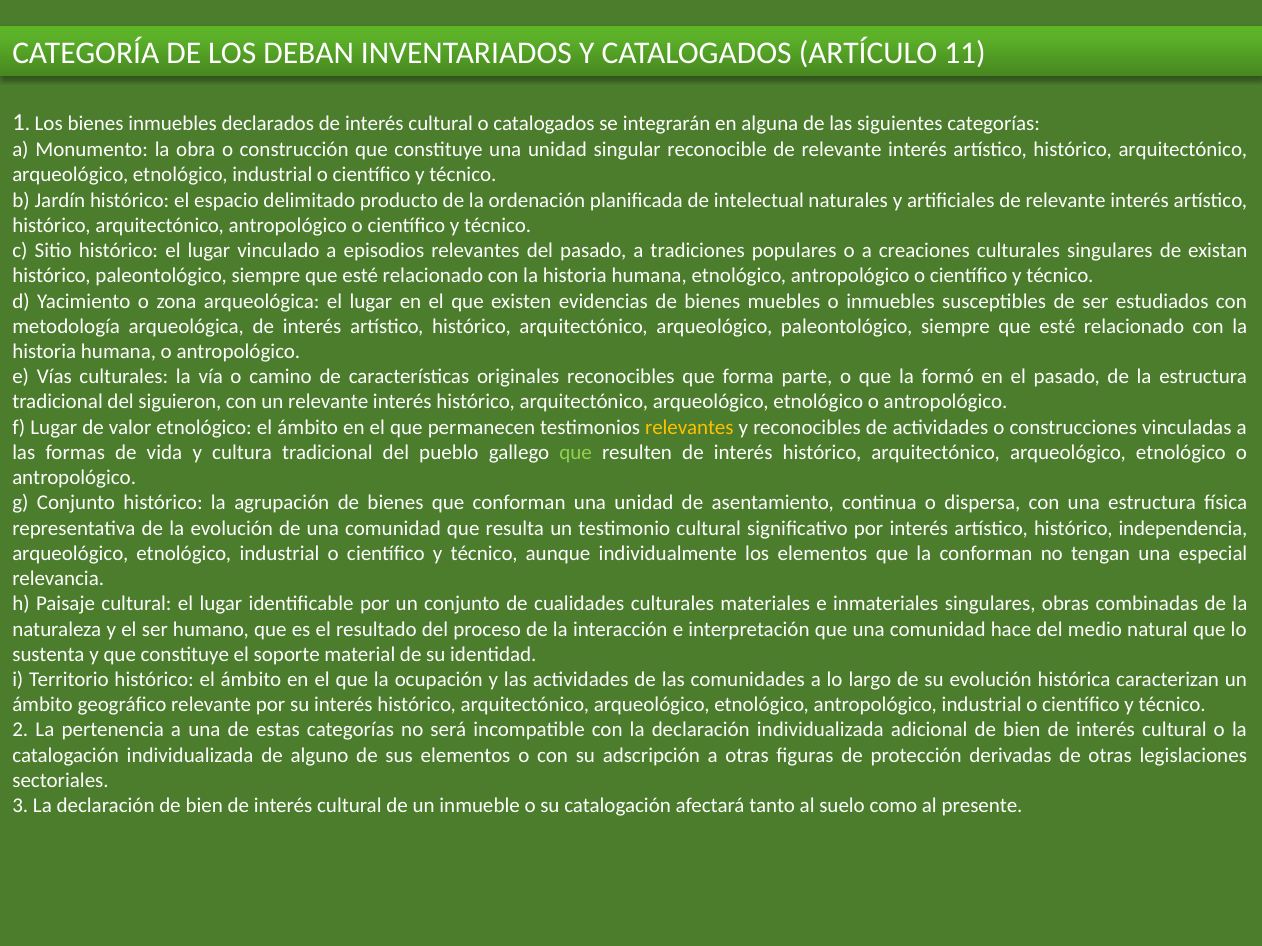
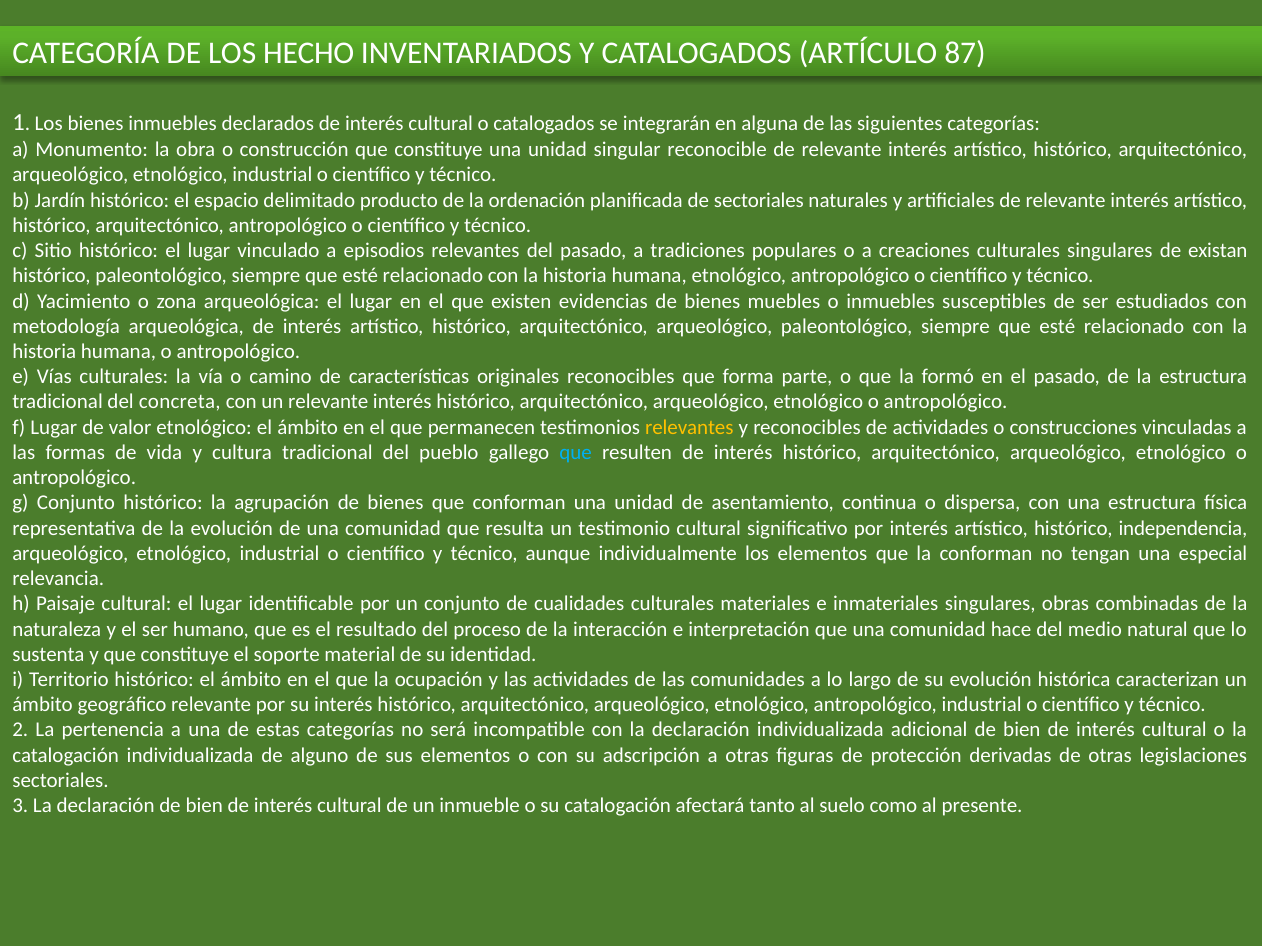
DEBAN: DEBAN -> HECHO (309, 53)
11: 11 -> 87 (965, 53)
de intelectual: intelectual -> sectoriales (759, 200)
siguieron: siguieron -> concreta (180, 402)
que colour: light green -> light blue (576, 453)
